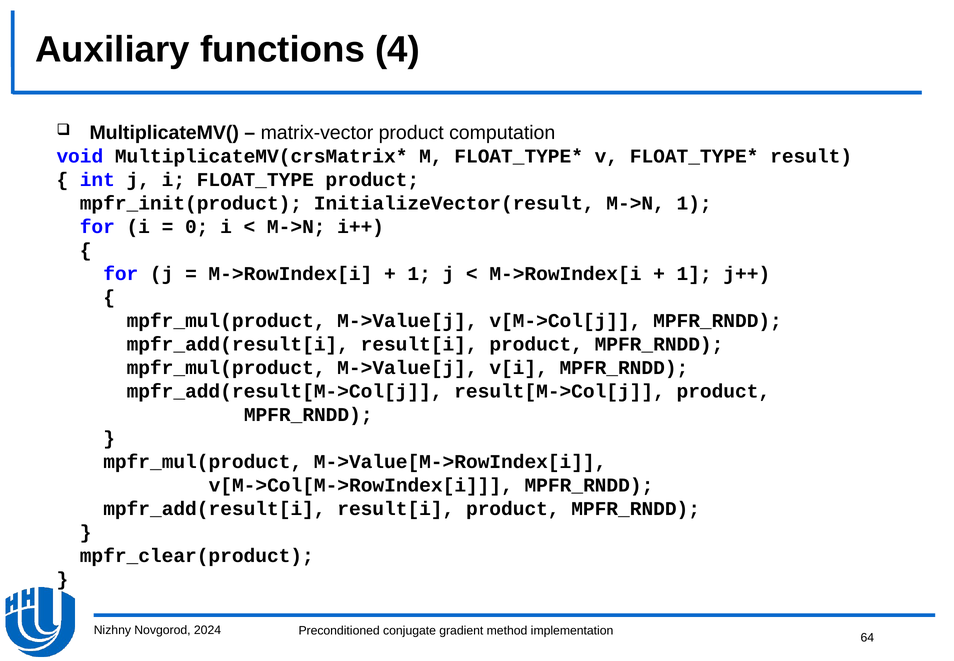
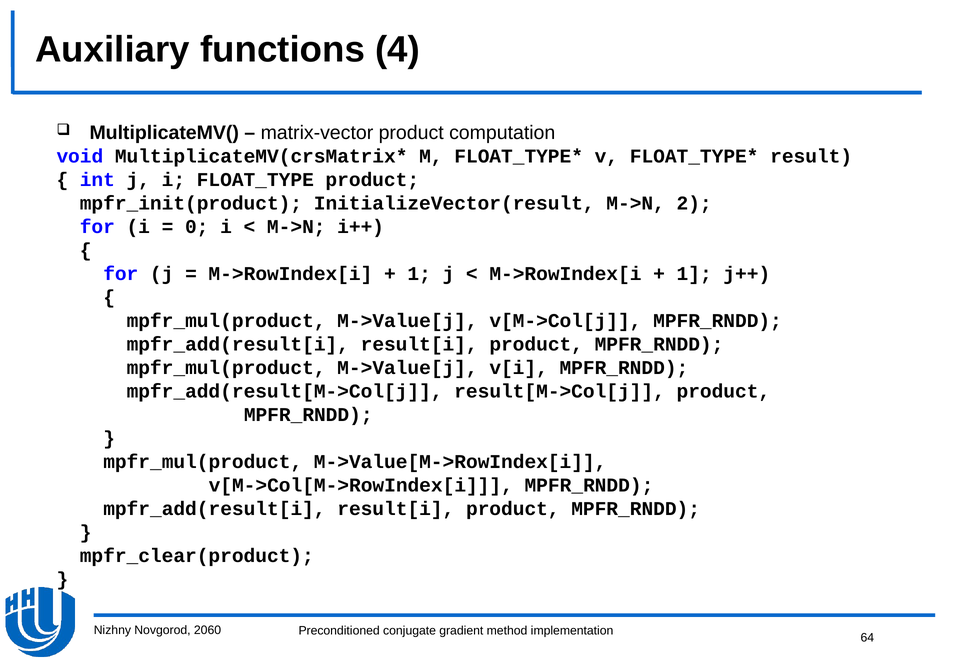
M->N 1: 1 -> 2 (694, 203)
2024: 2024 -> 2060 (208, 630)
